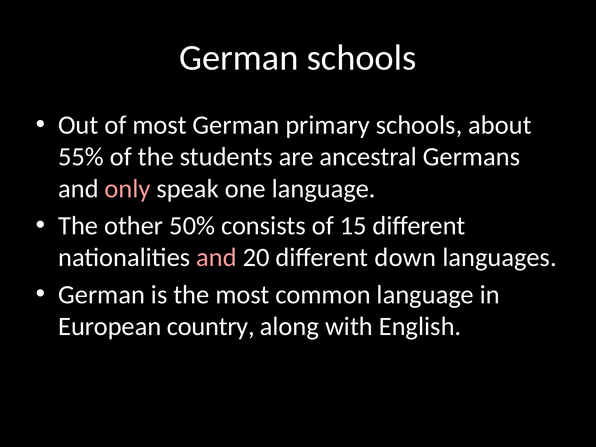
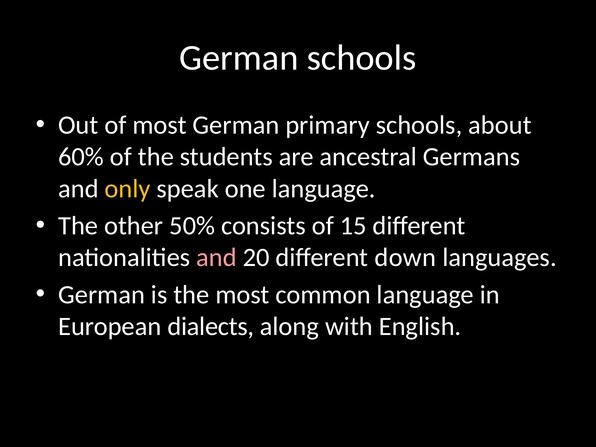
55%: 55% -> 60% (81, 157)
only colour: pink -> yellow (128, 189)
country: country -> dialects (211, 326)
